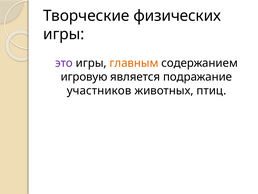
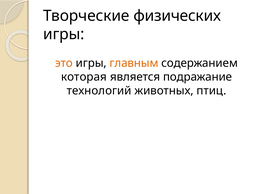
это colour: purple -> orange (64, 63)
игровую: игровую -> которая (84, 77)
участников: участников -> технологий (99, 91)
